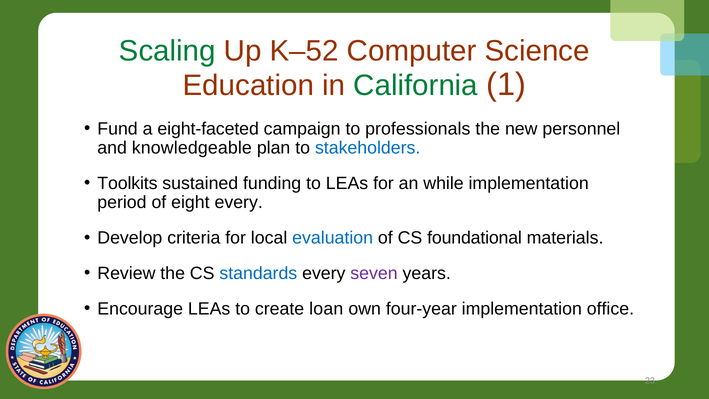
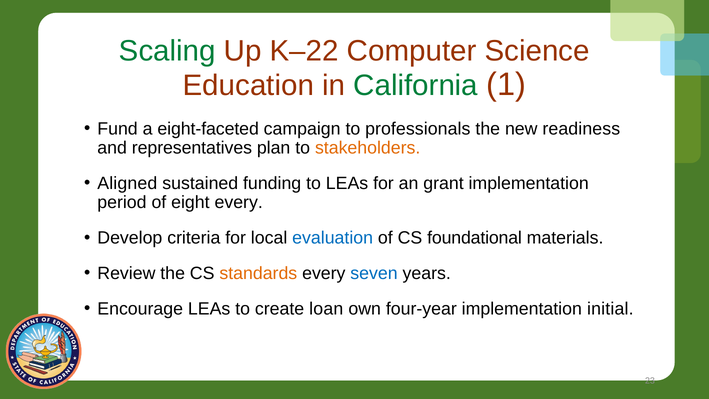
K–52: K–52 -> K–22 (304, 51)
personnel: personnel -> readiness (581, 129)
knowledgeable: knowledgeable -> representatives (192, 148)
stakeholders colour: blue -> orange (368, 148)
Toolkits: Toolkits -> Aligned (127, 183)
while: while -> grant (444, 183)
standards colour: blue -> orange (258, 273)
seven colour: purple -> blue (374, 273)
office: office -> initial (610, 309)
